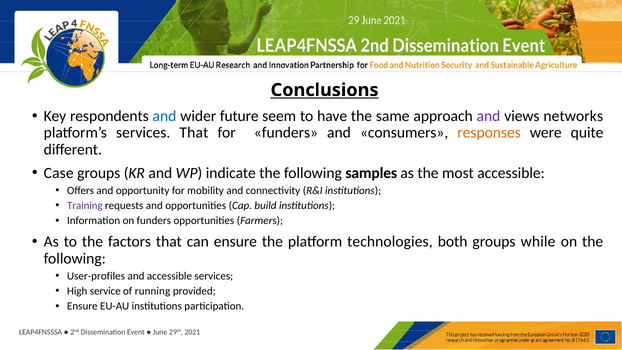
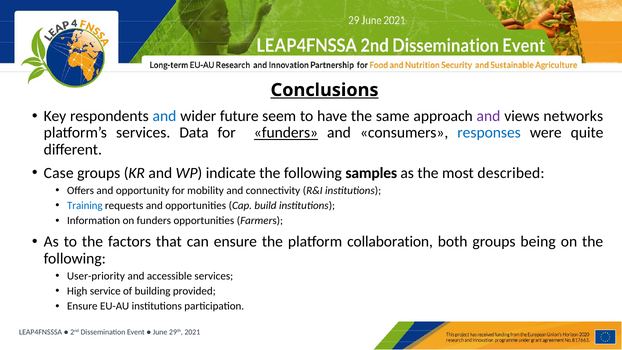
services That: That -> Data (194, 133)
funders underline: none -> present (286, 133)
responses colour: orange -> blue (489, 133)
most accessible: accessible -> described (511, 173)
Training colour: purple -> blue (85, 206)
technologies: technologies -> collaboration (390, 241)
while: while -> being (538, 241)
User-profiles: User-profiles -> User-priority (96, 276)
running: running -> building (153, 291)
